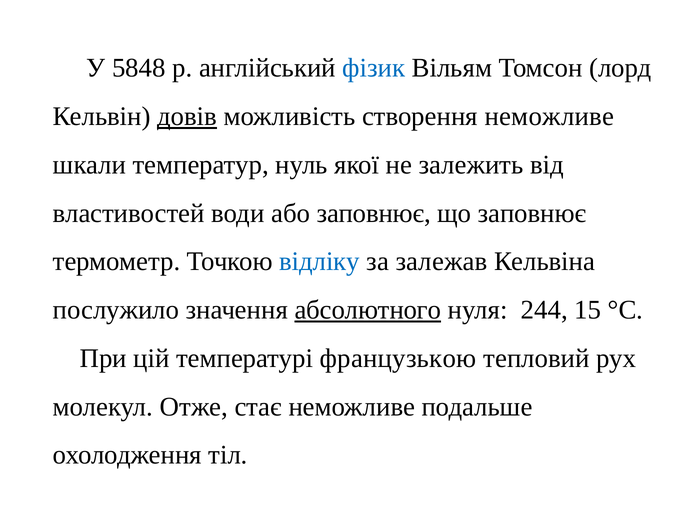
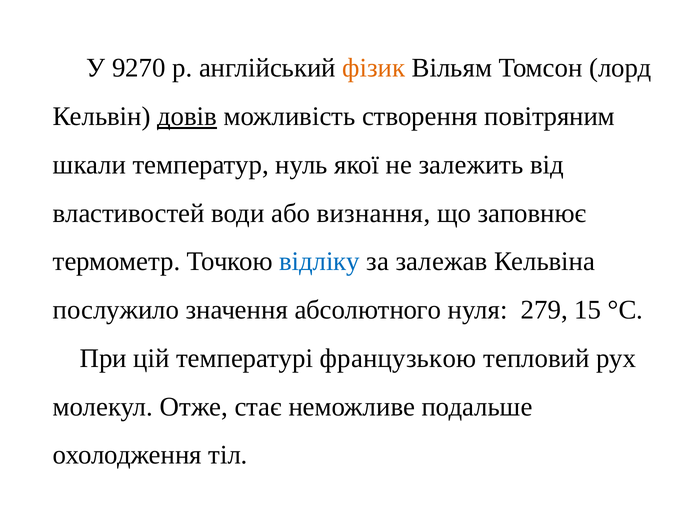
5848: 5848 -> 9270 (139, 68)
фізик colour: blue -> orange (374, 68)
створення неможливе: неможливе -> повітряним (550, 116)
або заповнює: заповнює -> визнання (373, 213)
абсолютного underline: present -> none (368, 310)
244: 244 -> 279 (544, 310)
